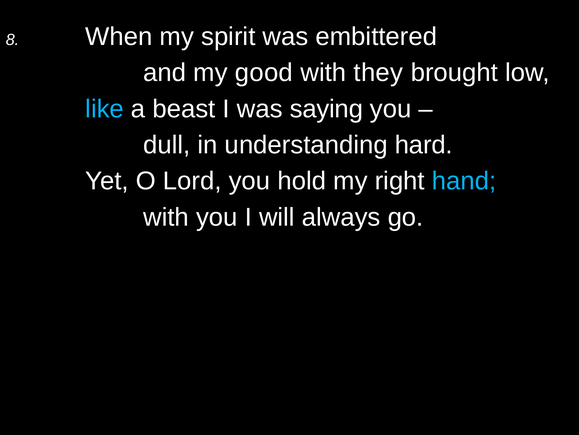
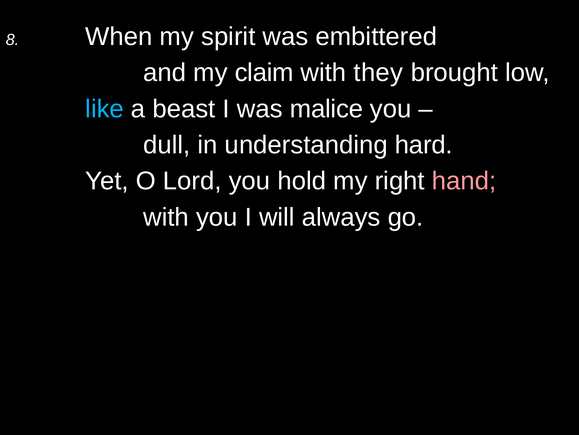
good: good -> claim (264, 73)
saying: saying -> malice (326, 109)
hand colour: light blue -> pink (464, 181)
